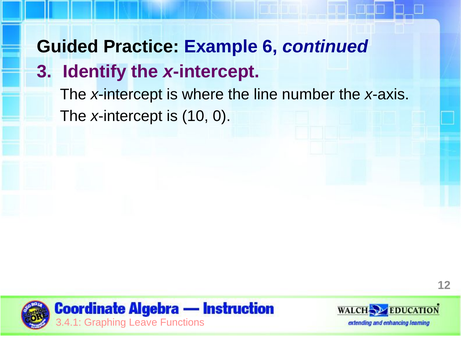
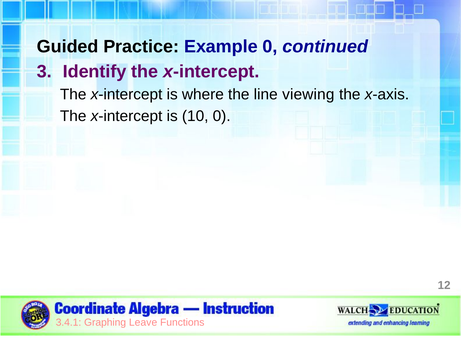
Example 6: 6 -> 0 (270, 47)
number: number -> viewing (308, 94)
